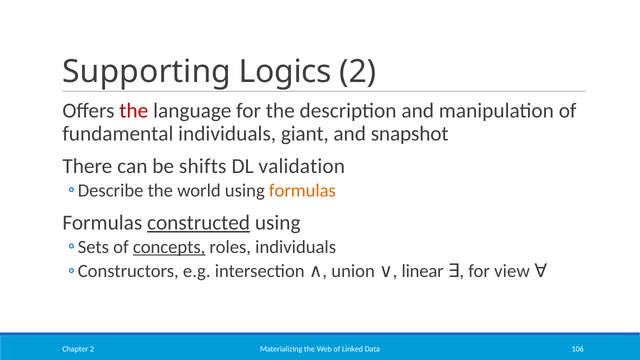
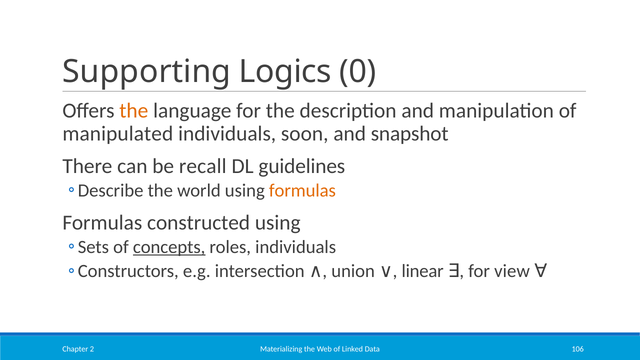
Logics 2: 2 -> 0 (358, 72)
the colour: red -> orange (134, 111)
fundamental: fundamental -> manipulated (118, 134)
giant: giant -> soon (305, 134)
shifts: shifts -> recall (203, 166)
validation: validation -> guidelines (302, 166)
constructed underline: present -> none (199, 223)
